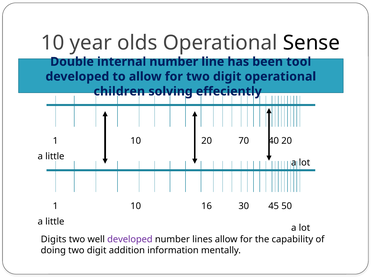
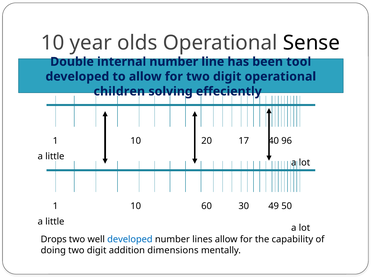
70: 70 -> 17 (244, 141)
20: 20 -> 96 (287, 141)
16: 16 -> 60 (207, 206)
45: 45 -> 49 (274, 206)
Digits: Digits -> Drops (54, 240)
developed colour: purple -> blue (130, 240)
information: information -> dimensions (173, 251)
